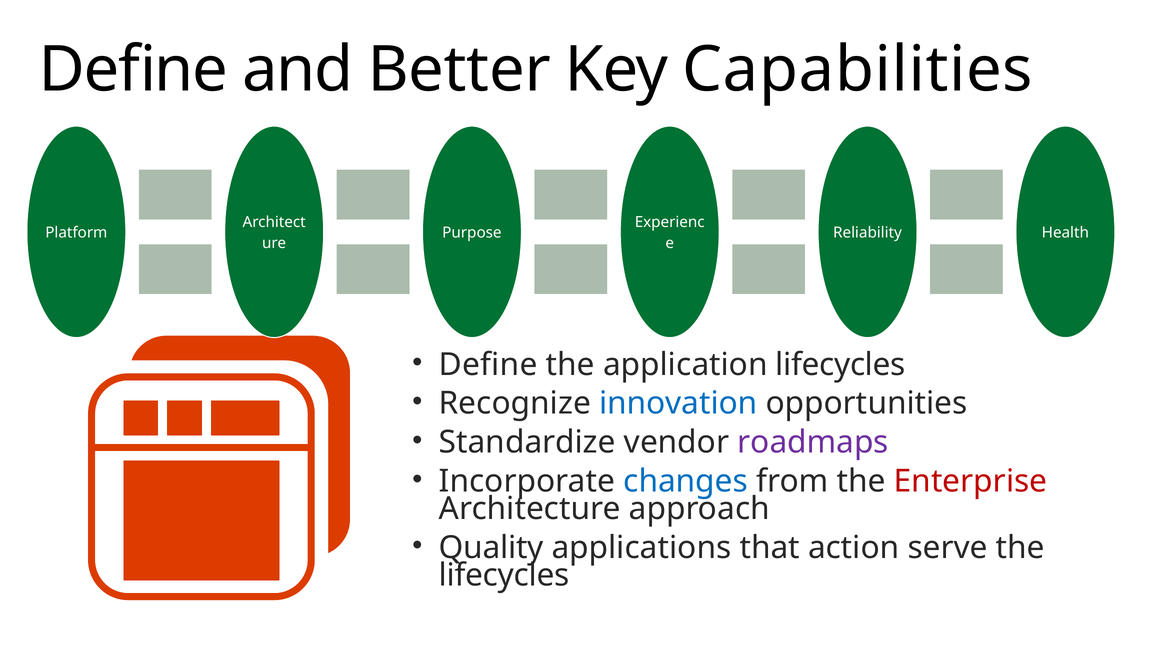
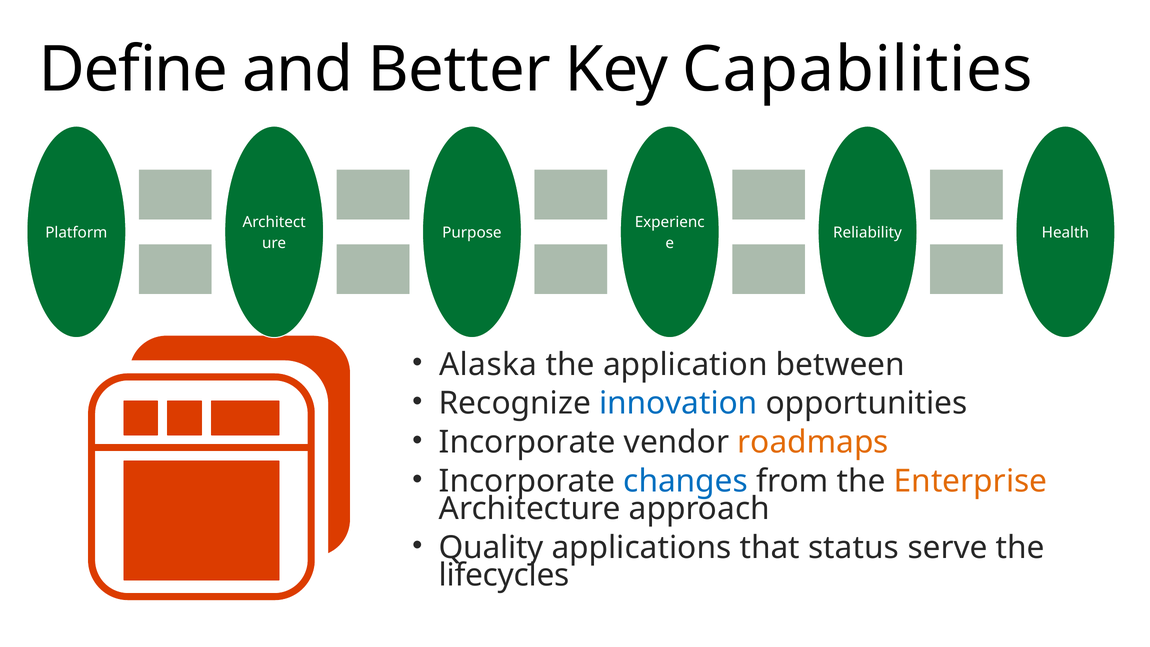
Define: Define -> Alaska (488, 364)
application lifecycles: lifecycles -> between (840, 364)
Standardize: Standardize -> Incorporate (527, 442)
roadmaps colour: purple -> orange (813, 442)
Enterprise colour: red -> orange (971, 481)
action: action -> status (854, 548)
